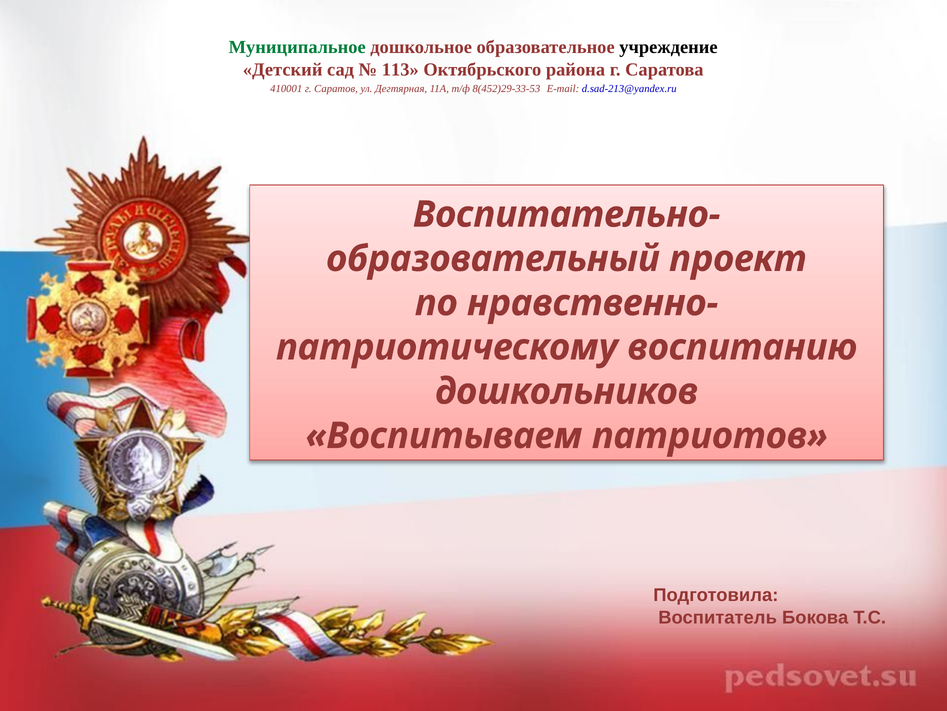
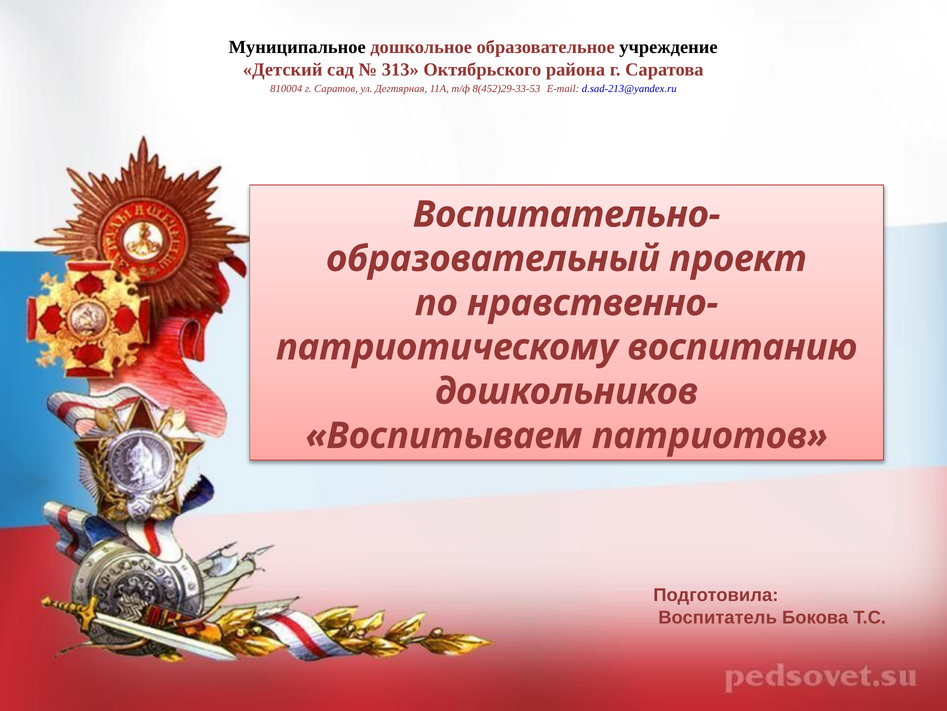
Муниципальное colour: green -> black (297, 47)
113: 113 -> 313 (400, 69)
410001: 410001 -> 810004 (286, 89)
